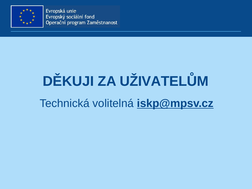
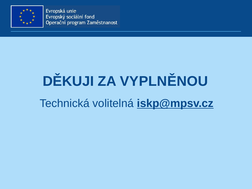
UŽIVATELŮM: UŽIVATELŮM -> VYPLNĚNOU (164, 81)
